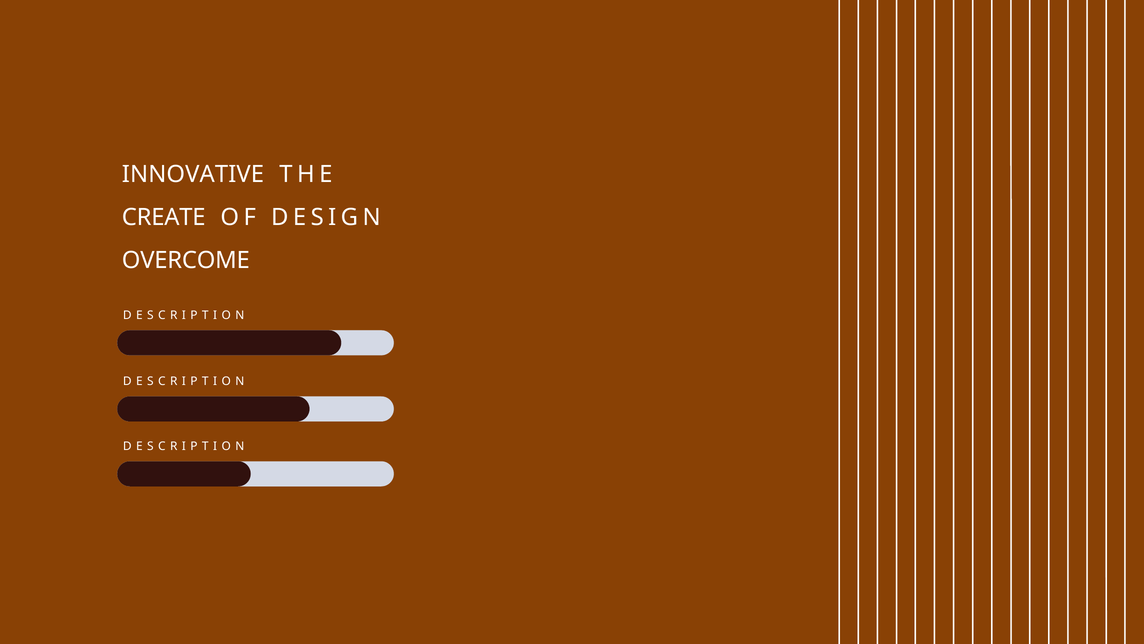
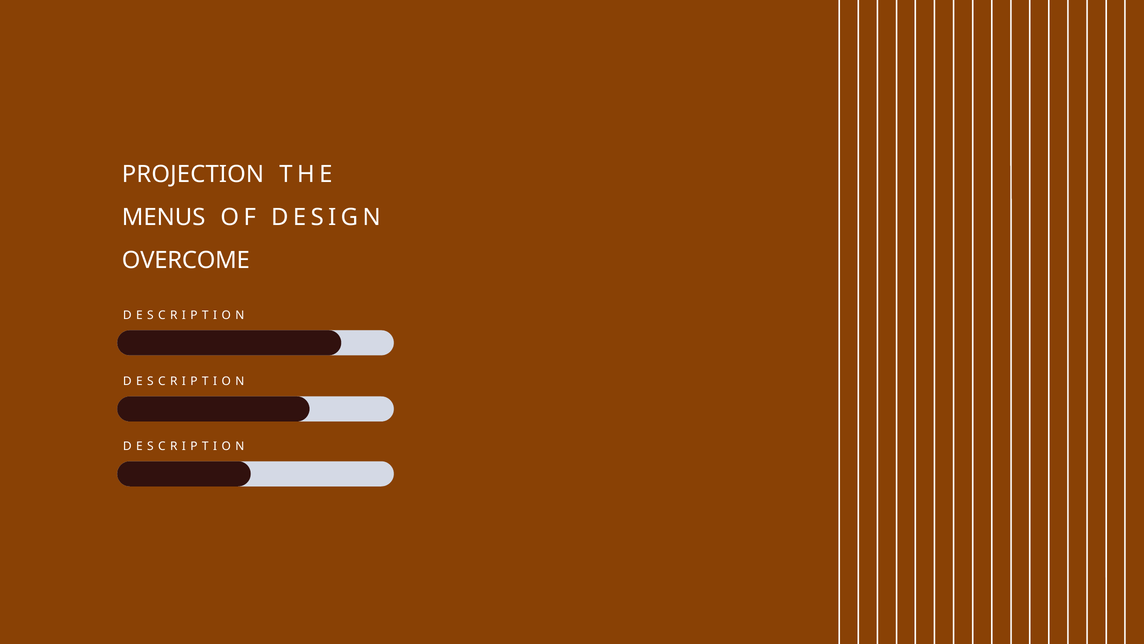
INNOVATIVE: INNOVATIVE -> PROJECTION (193, 174)
CREATE: CREATE -> MENUS (164, 217)
